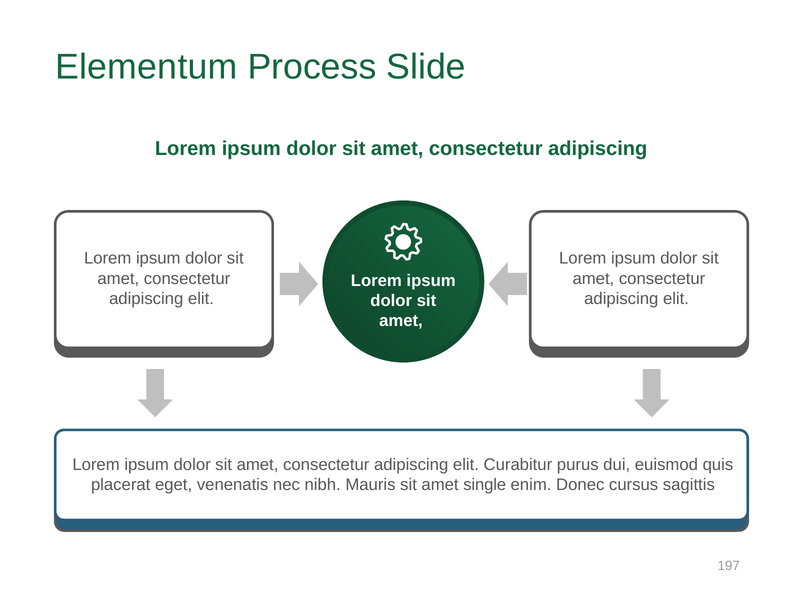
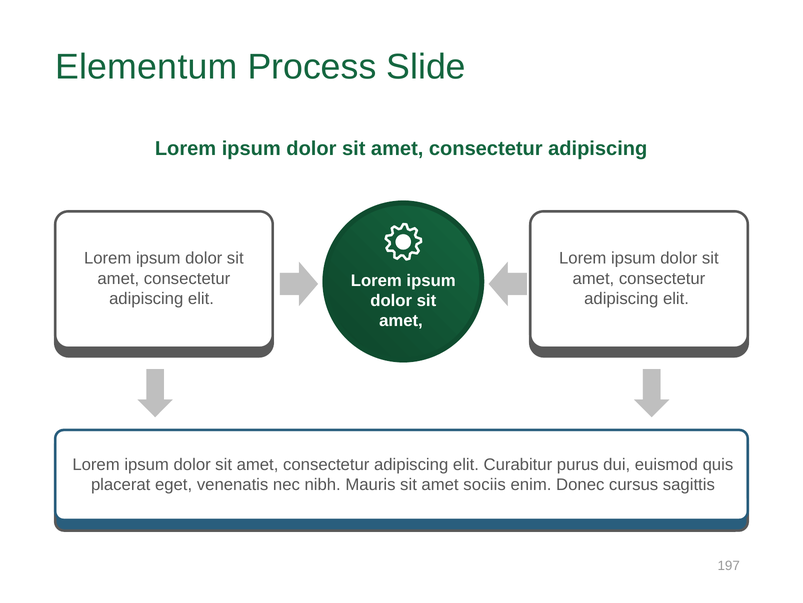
single: single -> sociis (485, 484)
